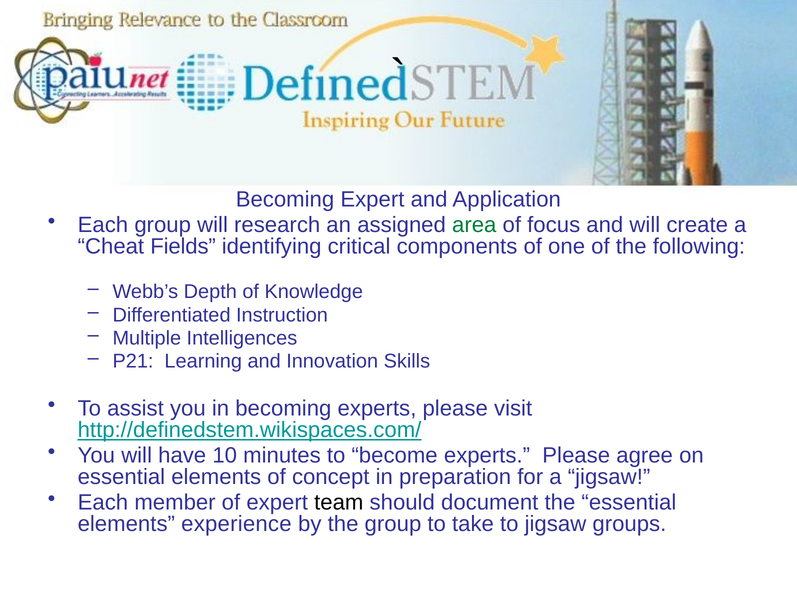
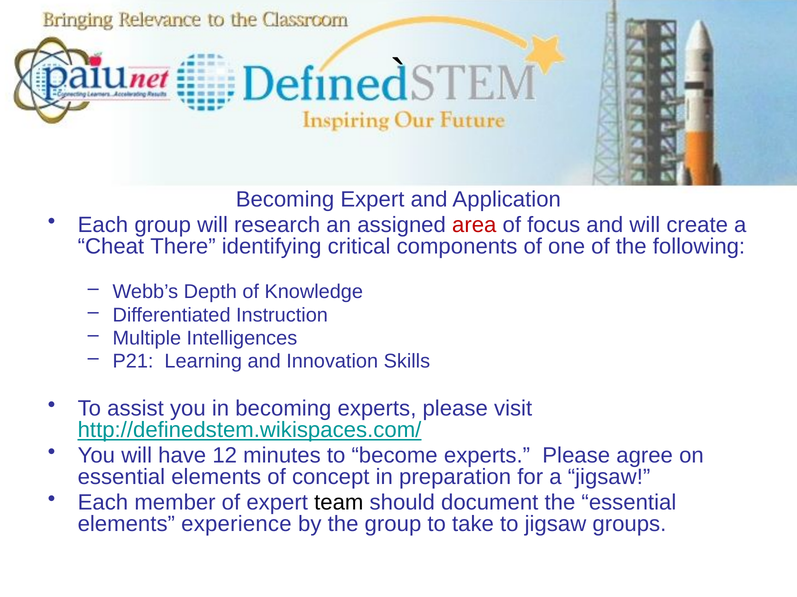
area colour: green -> red (474, 225)
Fields: Fields -> There (183, 247)
10: 10 -> 12 (225, 456)
